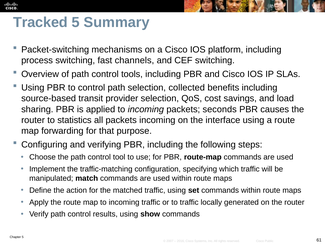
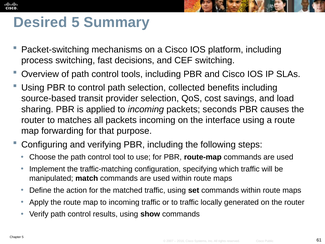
Tracked: Tracked -> Desired (40, 22)
channels: channels -> decisions (135, 60)
statistics: statistics -> matches (74, 120)
